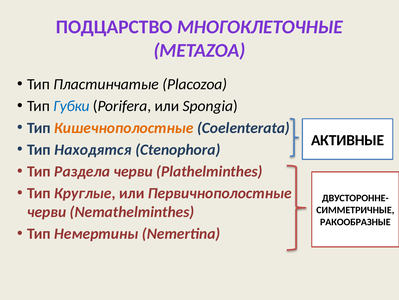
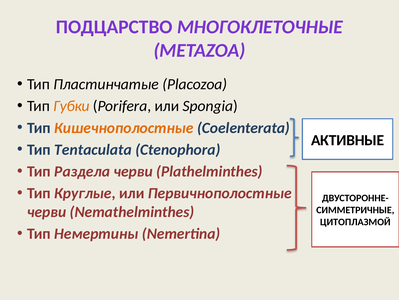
Губки colour: blue -> orange (71, 106)
Находятся: Находятся -> Tentaculata (93, 149)
РАКООБРАЗНЫЕ: РАКООБРАЗНЫЕ -> ЦИТОПЛАЗМОЙ (355, 222)
